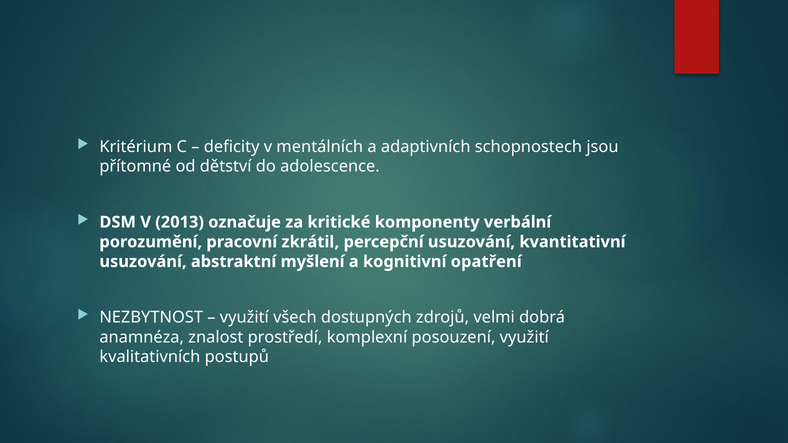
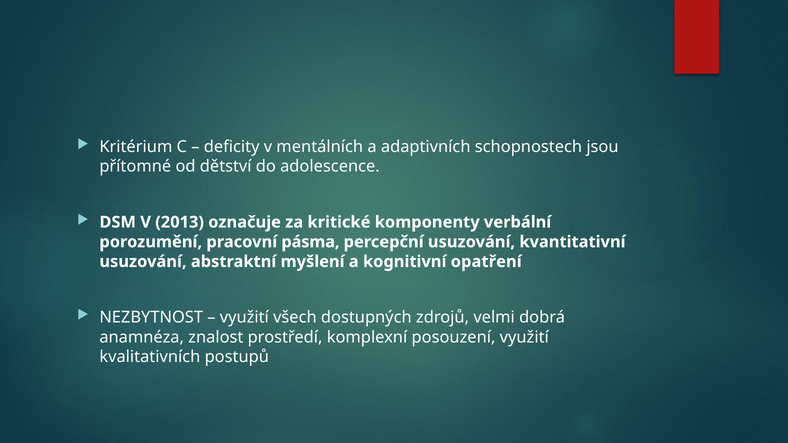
zkrátil: zkrátil -> pásma (310, 242)
